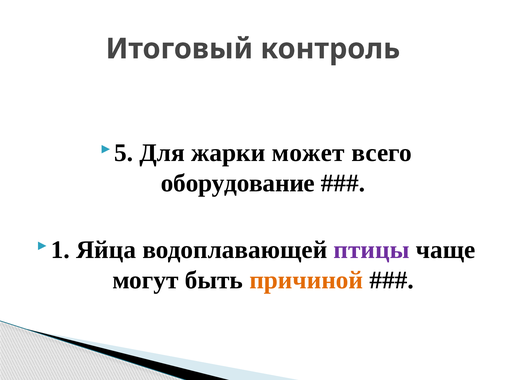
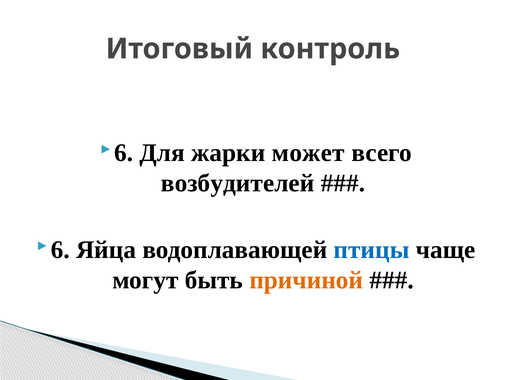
5: 5 -> 6 (124, 153)
оборудование: оборудование -> возбудителей (238, 183)
1: 1 -> 6 (60, 249)
птицы colour: purple -> blue (372, 249)
